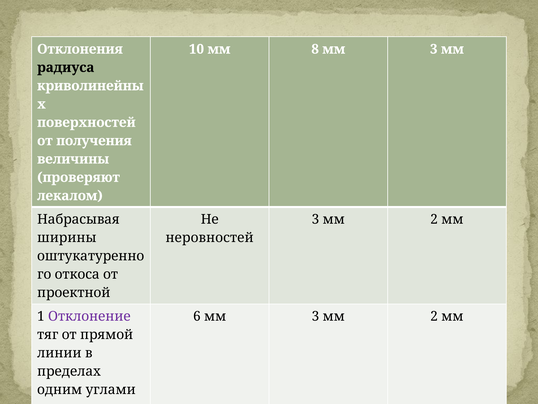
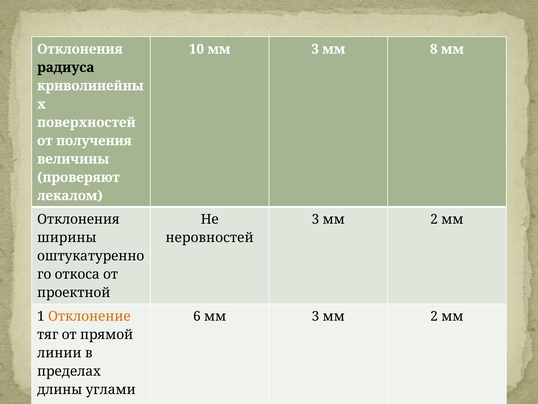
10 мм 8: 8 -> 3 (315, 49)
3: 3 -> 8 (434, 49)
Набрасывая: Набрасывая -> Отклонения (78, 219)
Отклонение colour: purple -> orange (89, 316)
одним: одним -> длины (60, 389)
